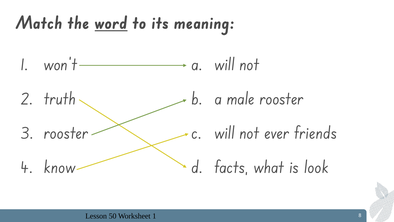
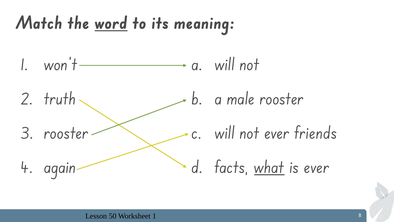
know: know -> again (60, 167)
what underline: none -> present (269, 167)
is look: look -> ever (317, 167)
